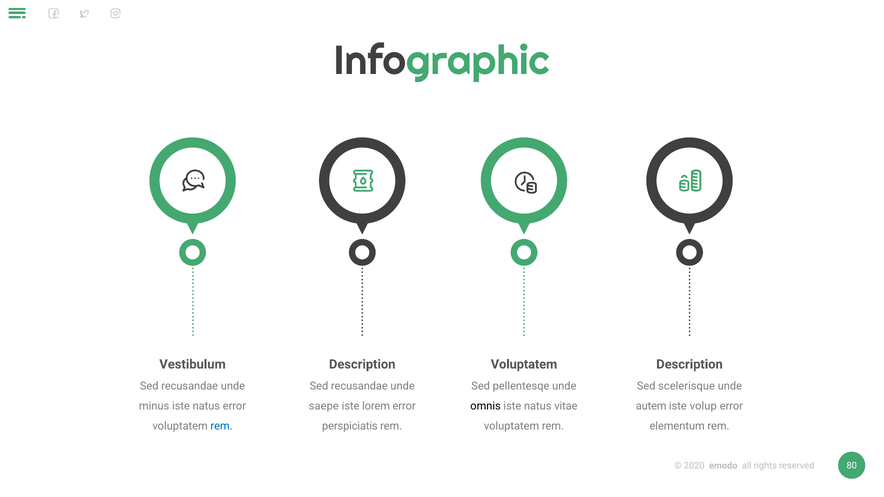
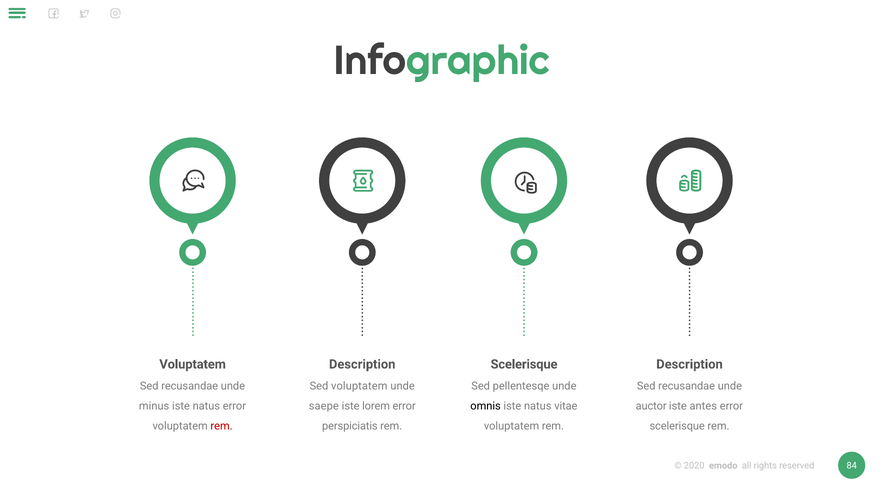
Vestibulum: Vestibulum -> Voluptatem (193, 364)
Voluptatem: Voluptatem -> Scelerisque (524, 364)
recusandae: recusandae -> voluptatem (359, 386)
scelerisque: scelerisque -> recusandae (687, 386)
autem: autem -> auctor (651, 406)
volup: volup -> antes (703, 406)
rem colour: blue -> red (222, 426)
elementum: elementum -> scelerisque (677, 426)
80: 80 -> 84 (852, 466)
